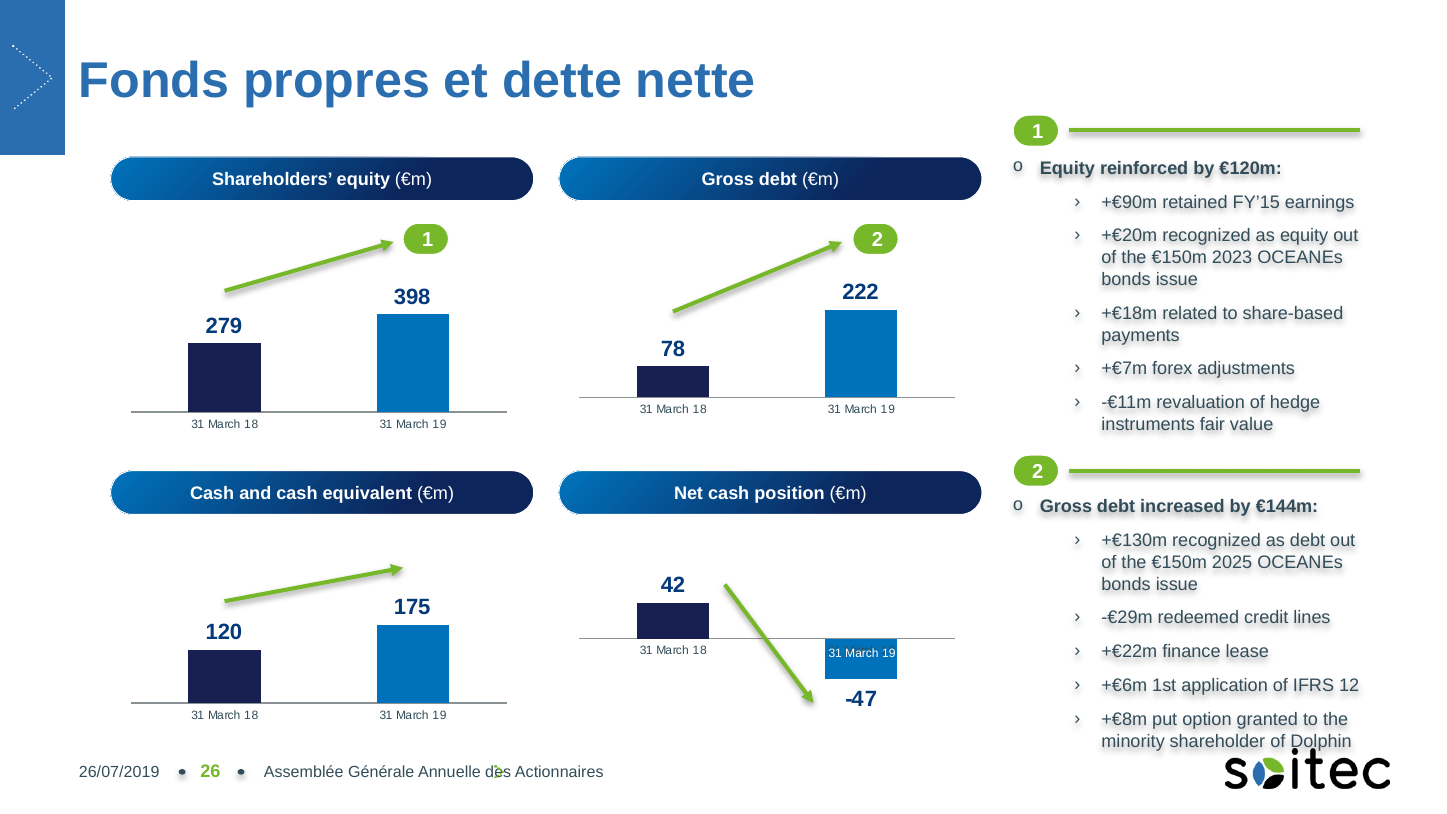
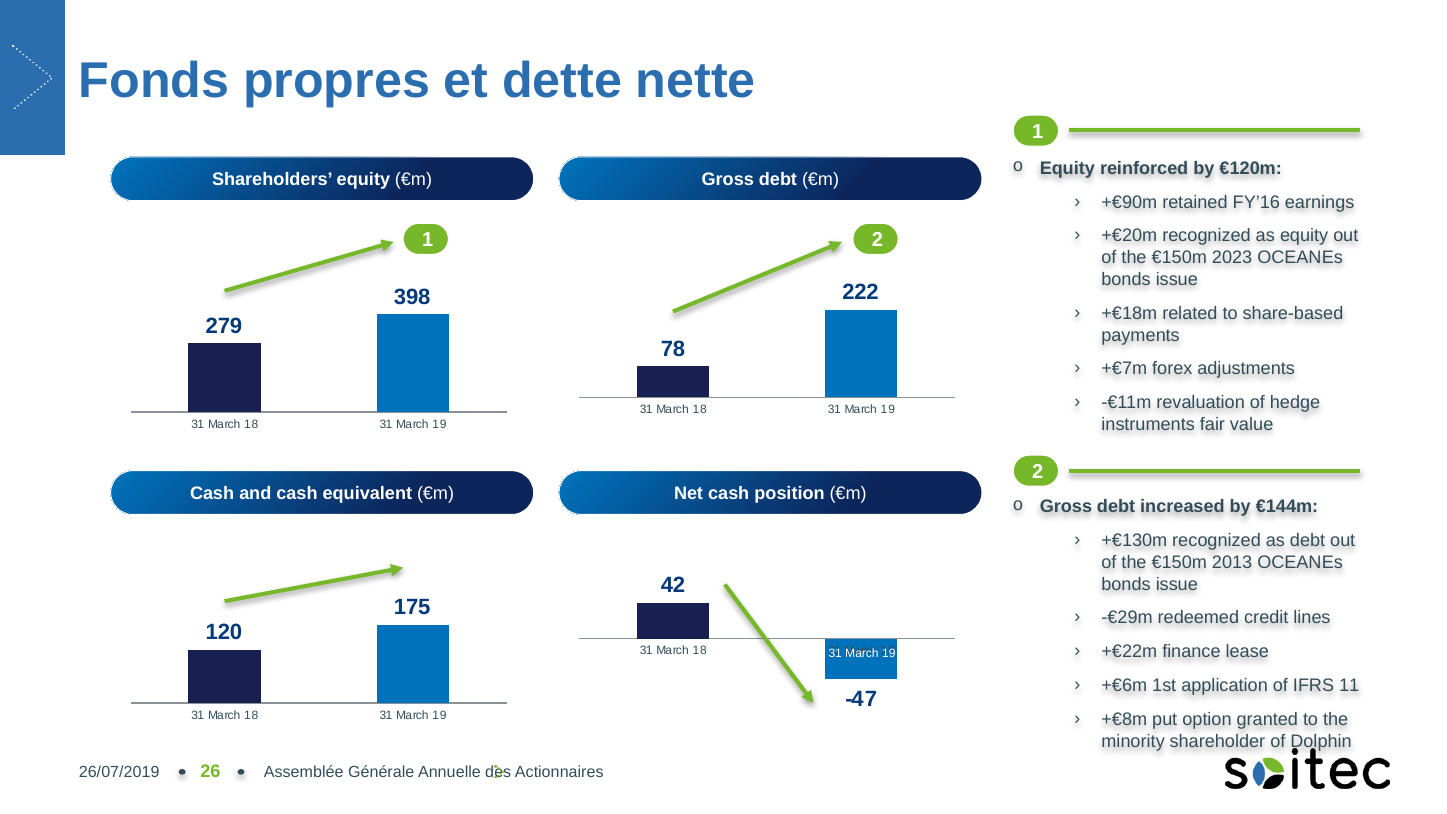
FY’15: FY’15 -> FY’16 (1256, 202)
2025: 2025 -> 2013 (1232, 562)
12: 12 -> 11 (1349, 686)
